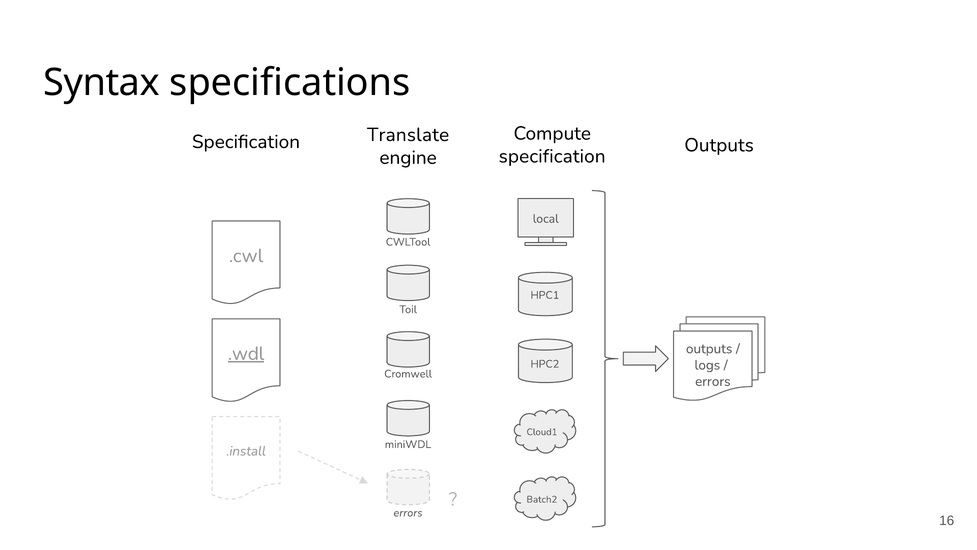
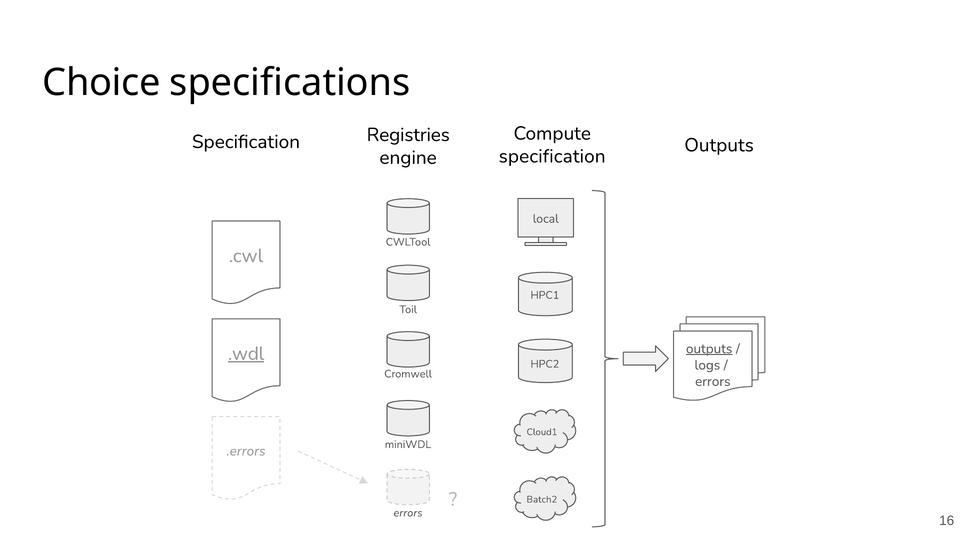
Syntax: Syntax -> Choice (102, 83)
Translate: Translate -> Registries (408, 135)
outputs underline: none -> present (709, 349)
.install: .install -> .errors (246, 451)
